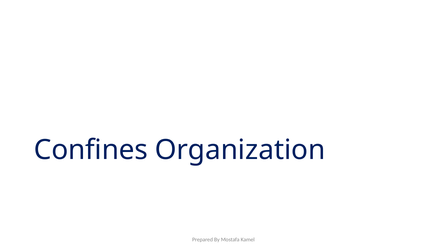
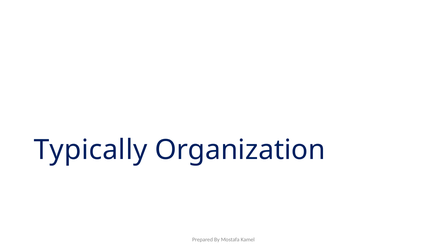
Confines: Confines -> Typically (91, 150)
